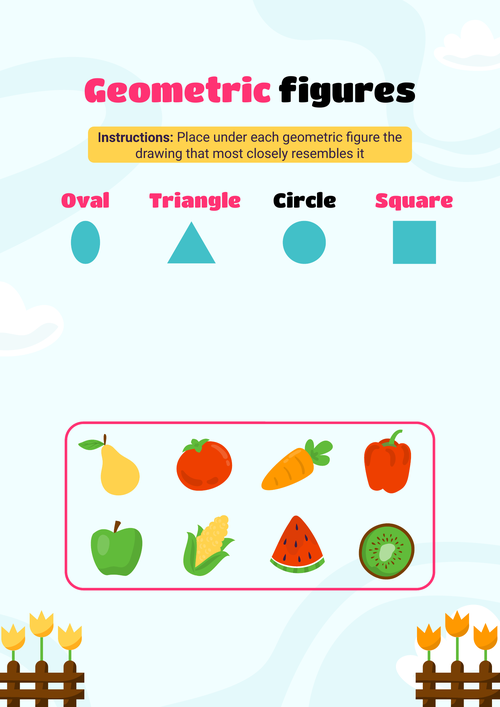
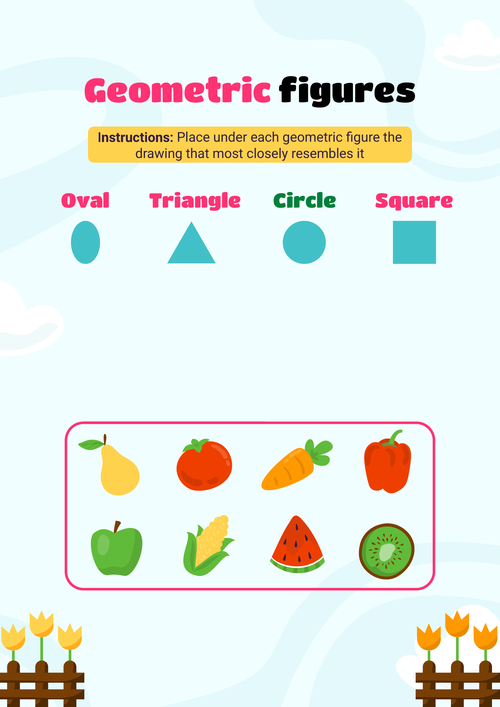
Circle colour: black -> green (305, 201)
